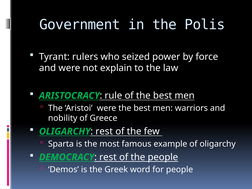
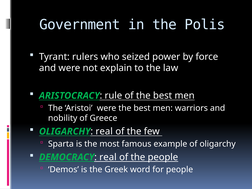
rest: rest -> real (104, 131)
rest: rest -> real (108, 157)
